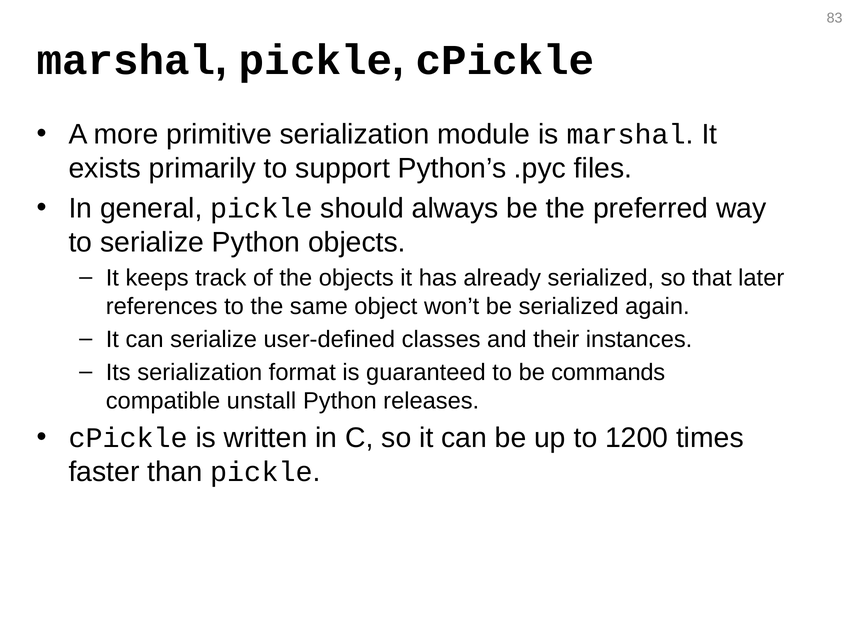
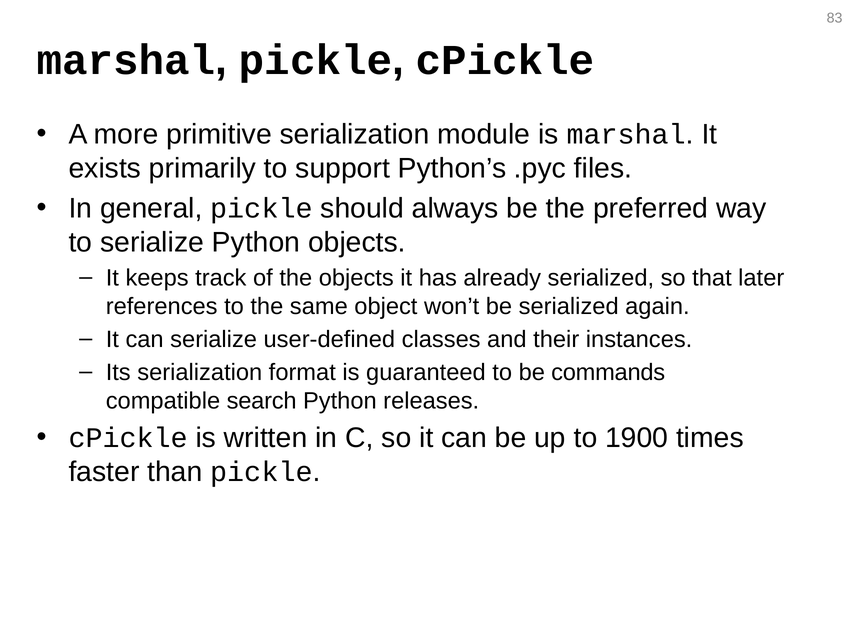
unstall: unstall -> search (262, 401)
1200: 1200 -> 1900 (637, 438)
